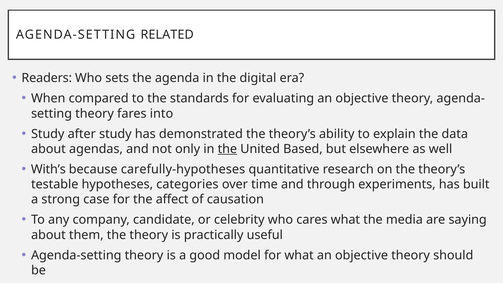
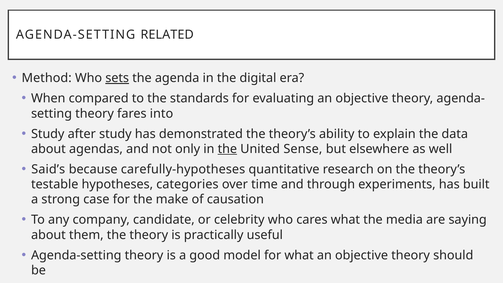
Readers: Readers -> Method (47, 78)
sets underline: none -> present (117, 78)
Based: Based -> Sense (303, 149)
With’s: With’s -> Said’s (48, 169)
affect: affect -> make (172, 199)
